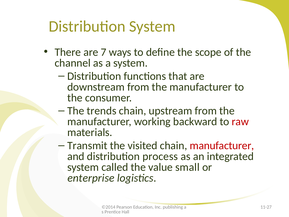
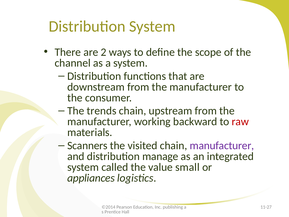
7: 7 -> 2 (104, 52)
Transmit: Transmit -> Scanners (87, 145)
manufacturer colour: red -> purple (222, 145)
process: process -> manage (160, 156)
enterprise: enterprise -> appliances (91, 178)
